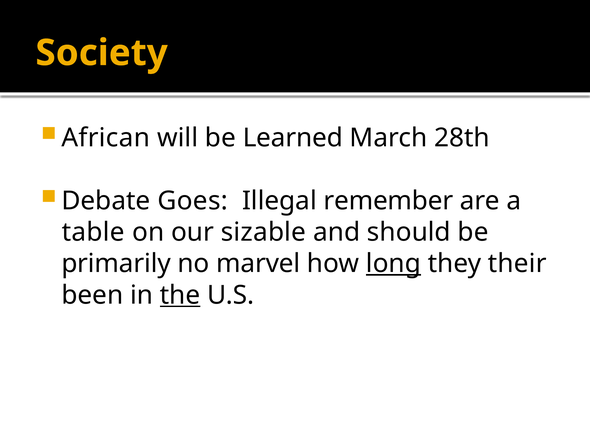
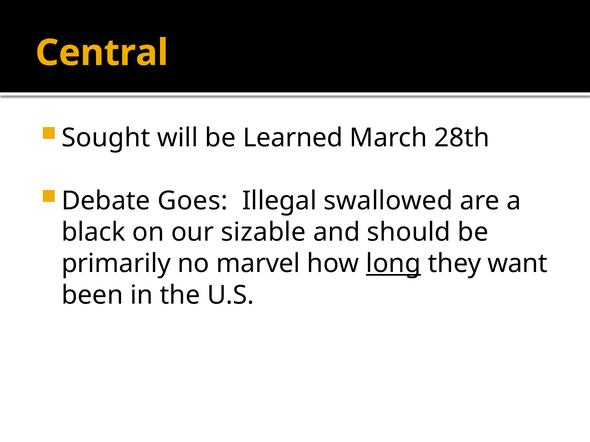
Society: Society -> Central (102, 53)
African: African -> Sought (106, 138)
remember: remember -> swallowed (388, 201)
table: table -> black (93, 232)
their: their -> want (518, 264)
the underline: present -> none (180, 295)
